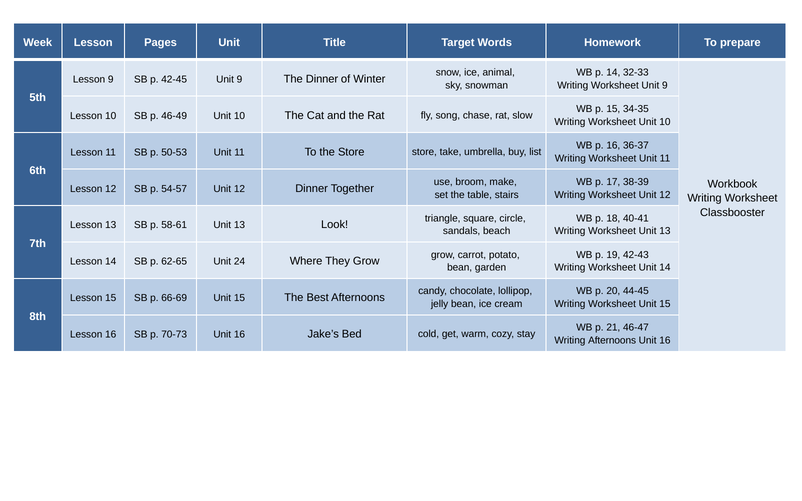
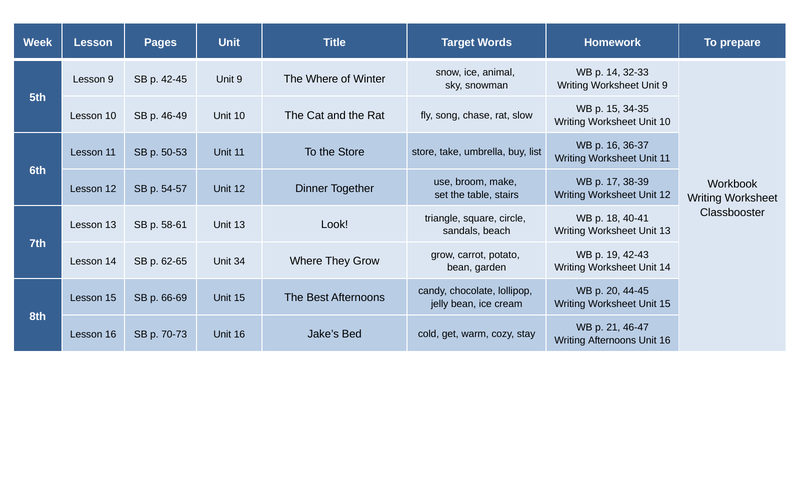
The Dinner: Dinner -> Where (322, 79)
24: 24 -> 34 (240, 262)
